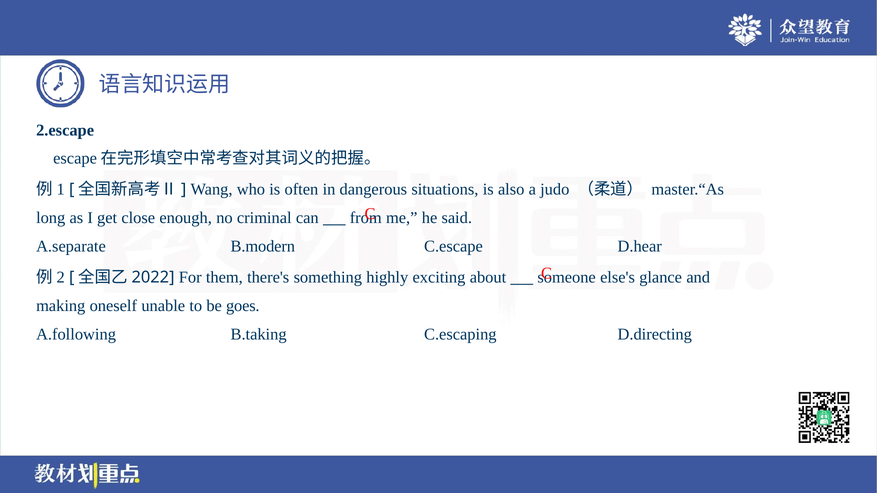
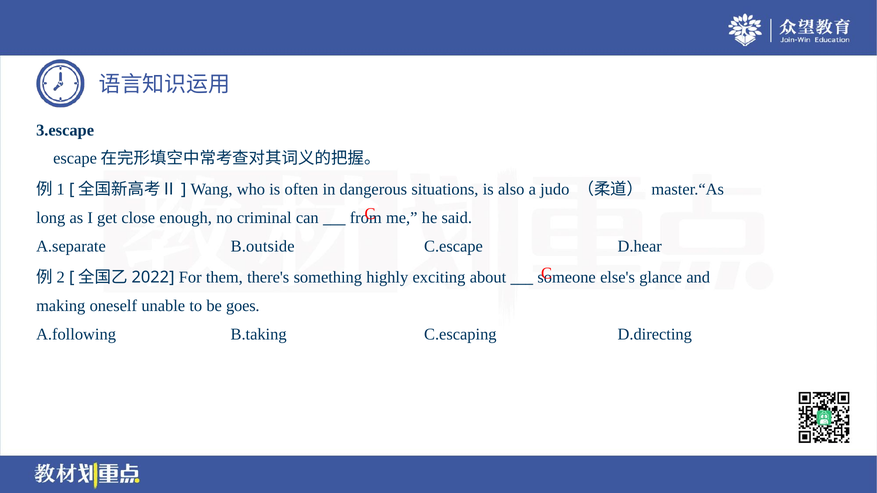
2.escape: 2.escape -> 3.escape (65, 130)
B.modern: B.modern -> B.outside (263, 246)
